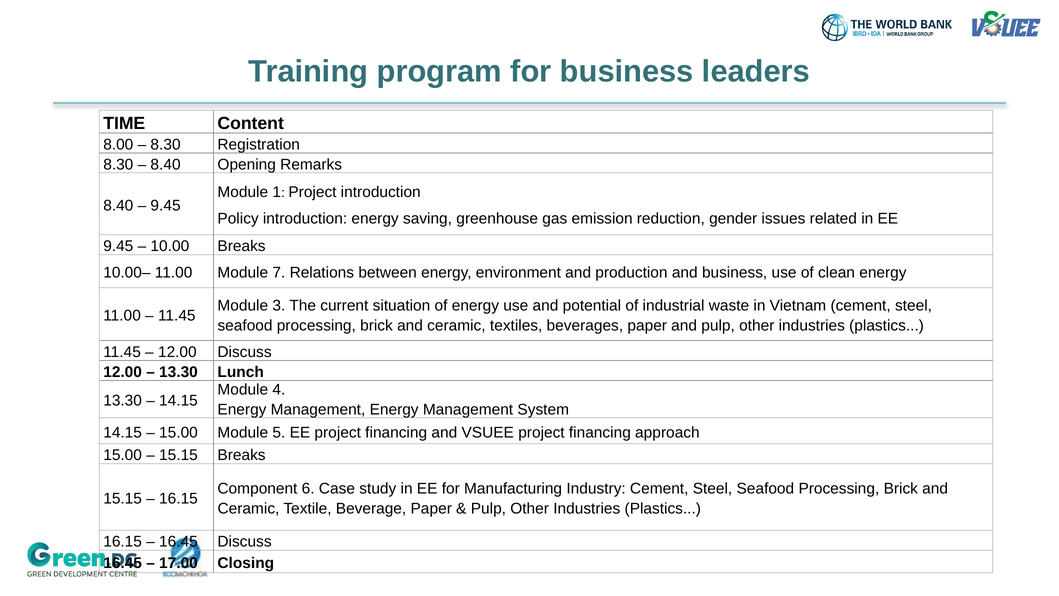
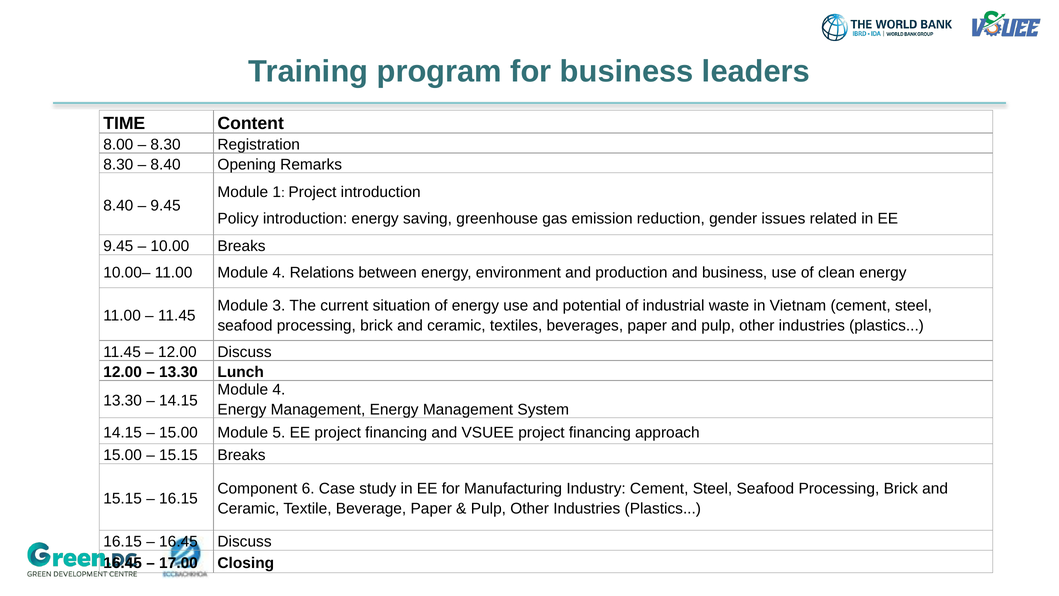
11.00 Module 7: 7 -> 4 (279, 273)
